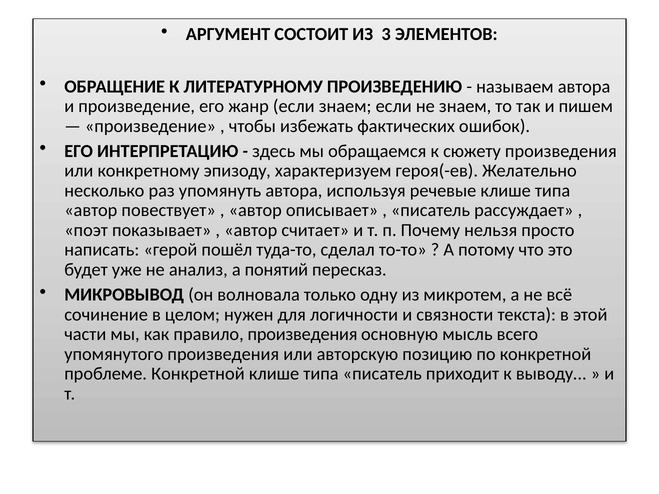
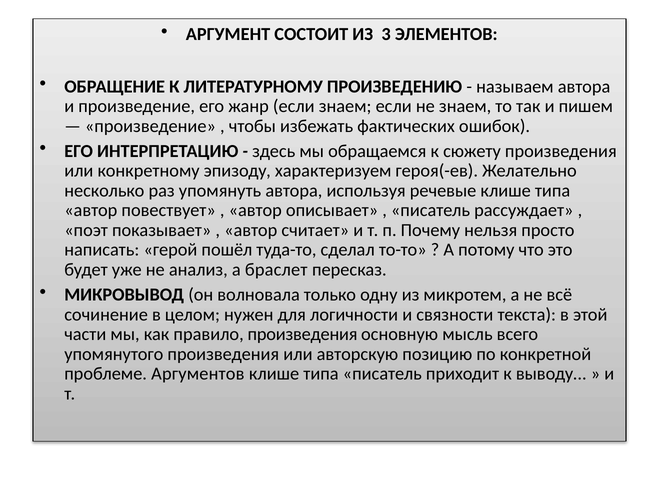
понятий: понятий -> браслет (276, 270)
проблеме Конкретной: Конкретной -> Аргументов (198, 374)
